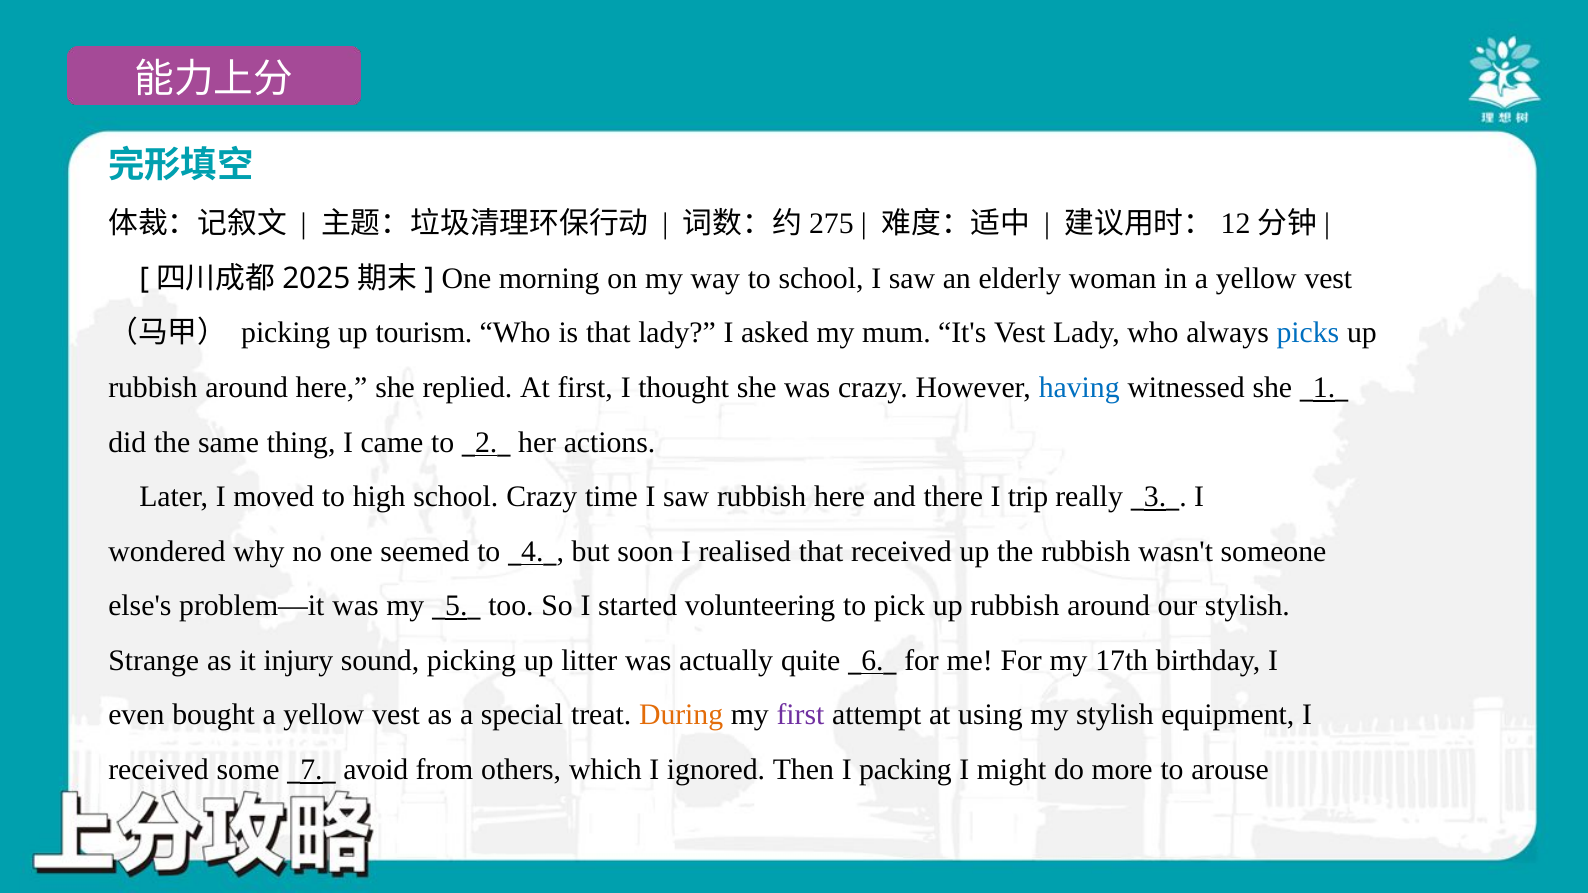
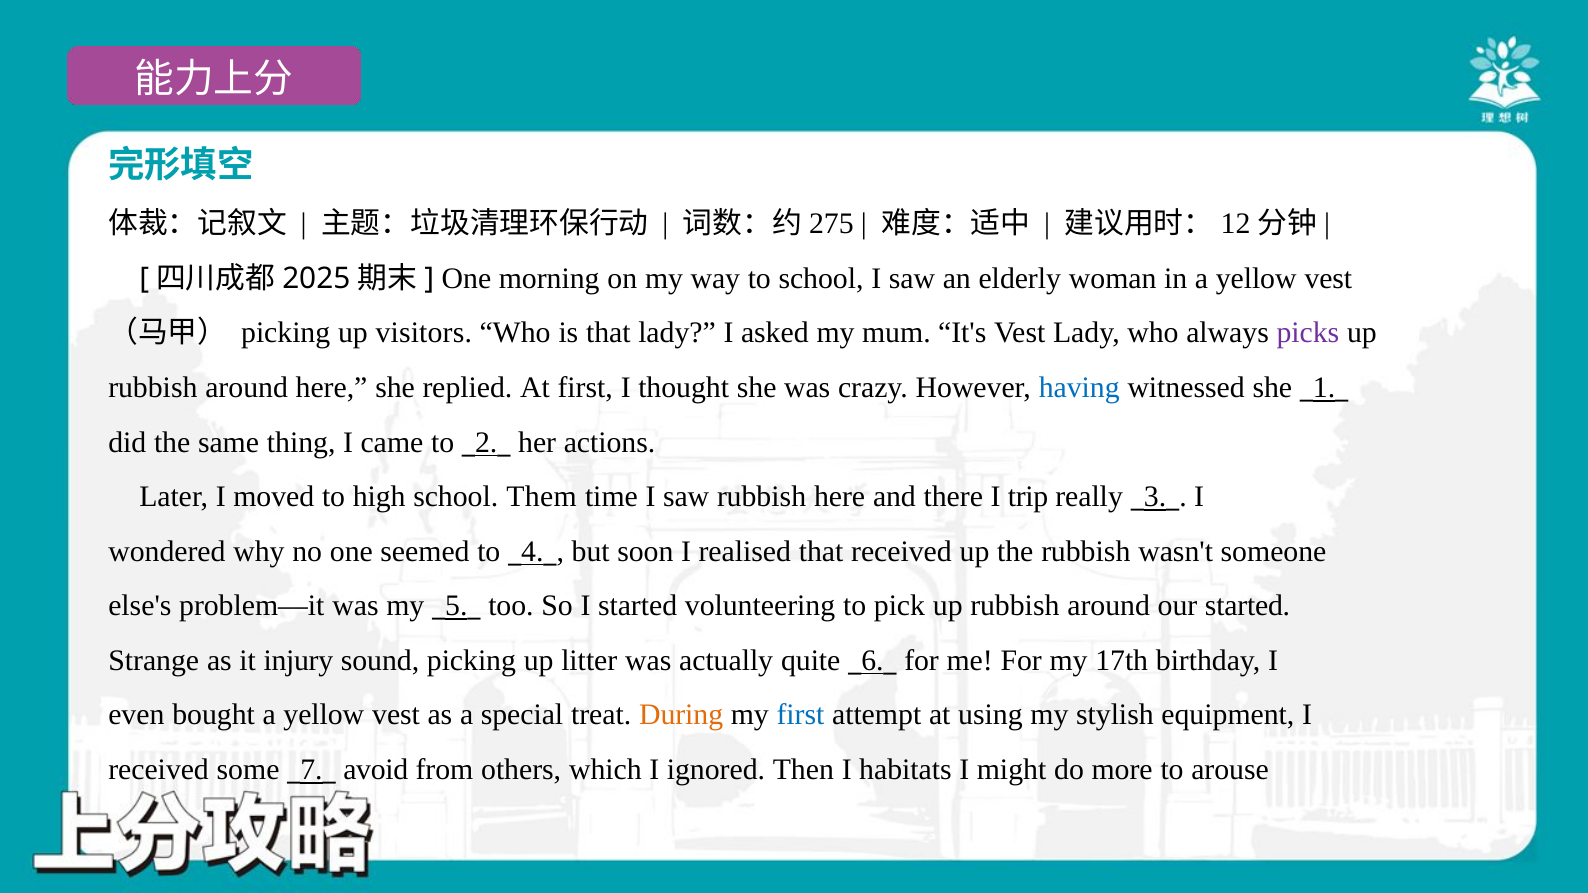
tourism: tourism -> visitors (424, 333)
picks colour: blue -> purple (1308, 333)
school Crazy: Crazy -> Them (542, 497)
our stylish: stylish -> started (1248, 606)
first colour: purple -> blue (800, 715)
packing: packing -> habitats (905, 770)
